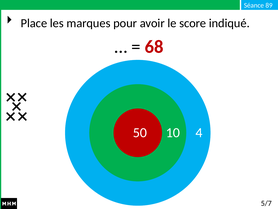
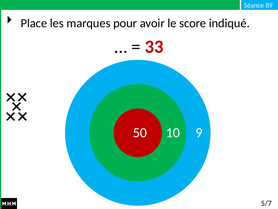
68: 68 -> 33 (154, 47)
4: 4 -> 9 (199, 132)
